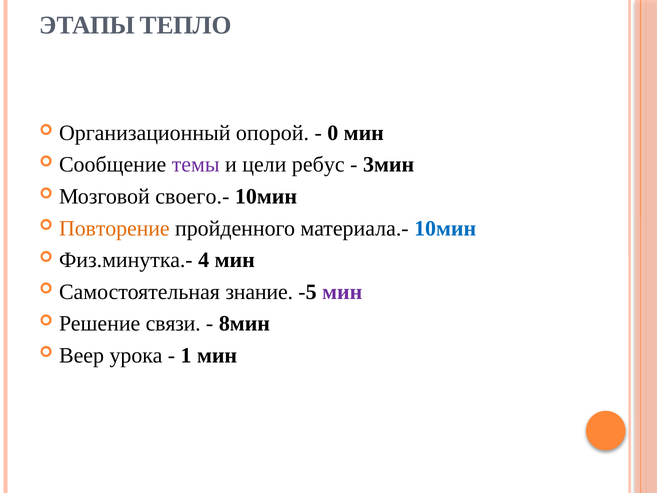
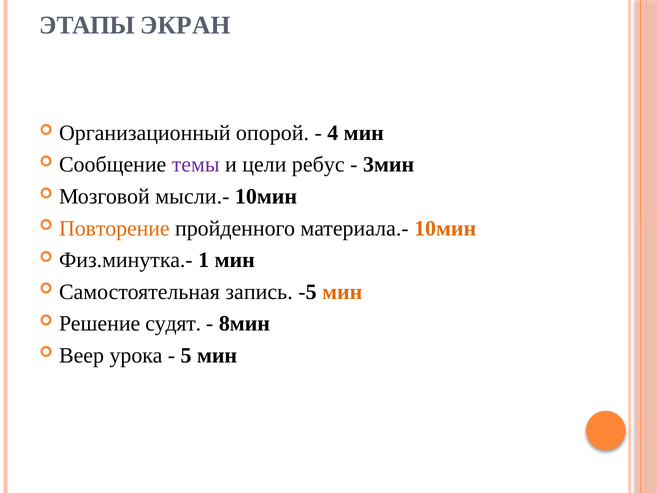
ТЕПЛО: ТЕПЛО -> ЭКРАН (185, 25)
0: 0 -> 4 (333, 133)
своего.-: своего.- -> мысли.- (192, 196)
10мин colour: blue -> orange (445, 228)
4: 4 -> 1 (204, 260)
знание: знание -> запись (259, 292)
мин colour: purple -> orange (342, 292)
связи: связи -> судят (173, 323)
1: 1 -> 5 (186, 355)
